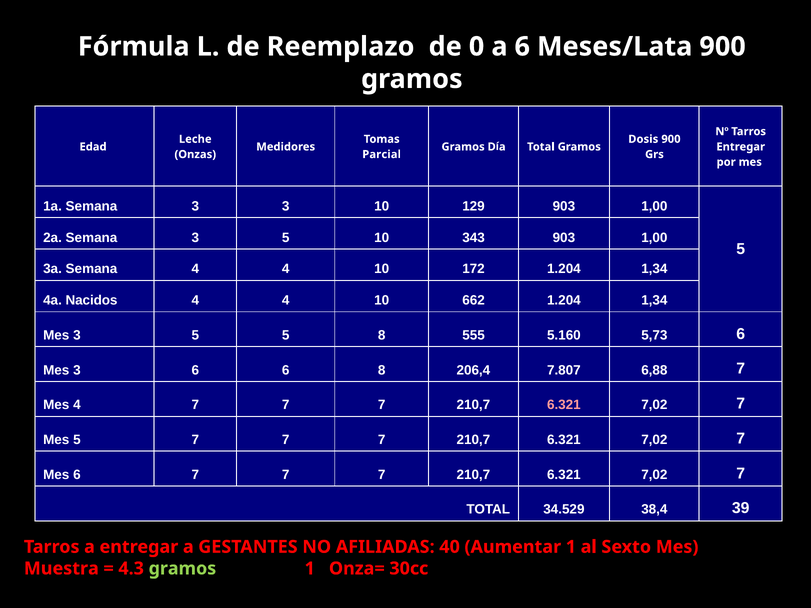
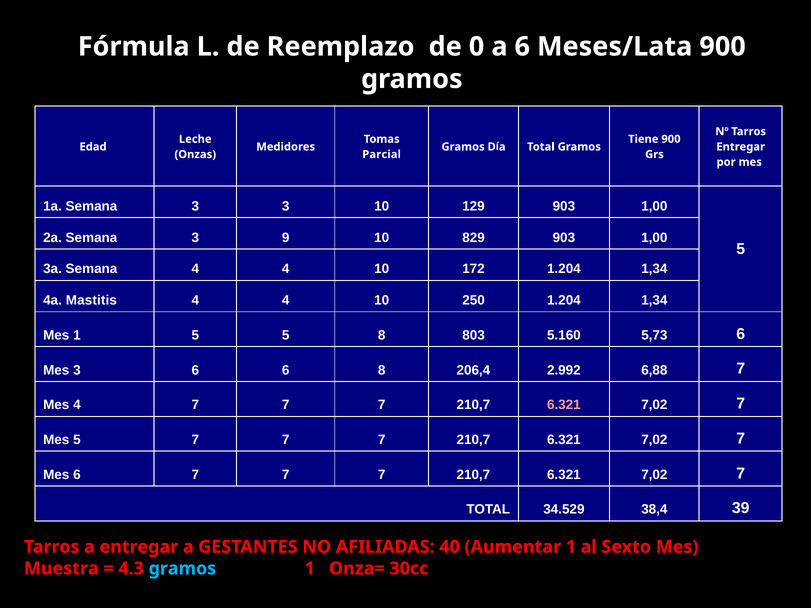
Dosis: Dosis -> Tiene (643, 139)
Semana 3 5: 5 -> 9 (286, 238)
343: 343 -> 829 (474, 238)
Nacidos: Nacidos -> Mastitis (91, 301)
662: 662 -> 250 (474, 301)
3: 3 -> 1 (77, 335)
555: 555 -> 803 (474, 335)
7.807: 7.807 -> 2.992 (564, 370)
gramos colour: light green -> light blue (182, 569)
